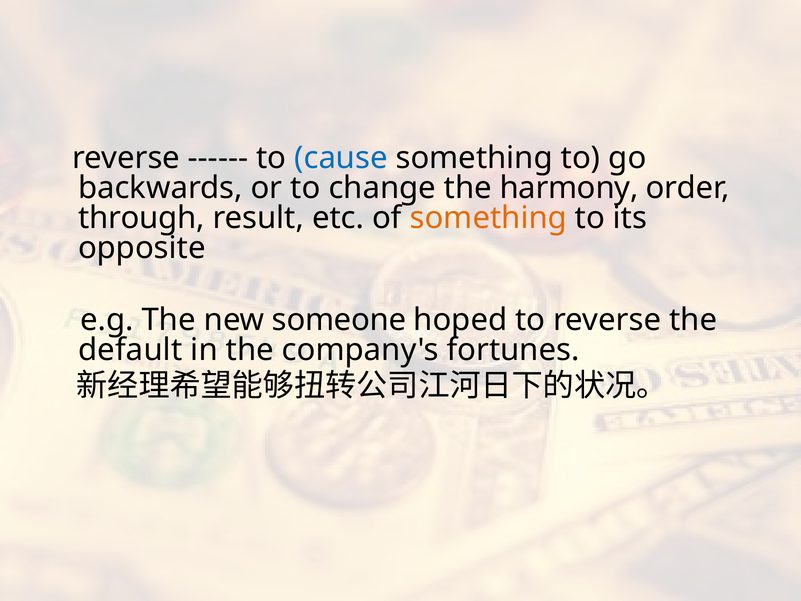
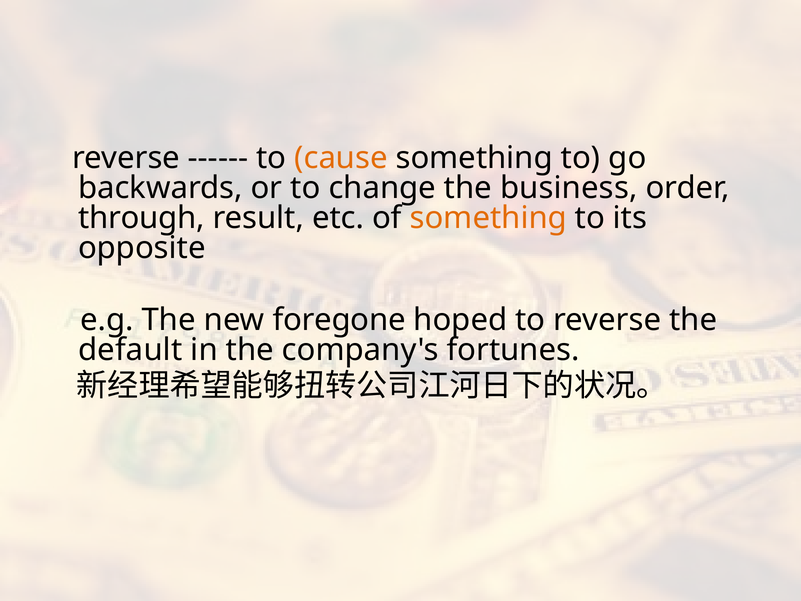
cause colour: blue -> orange (341, 158)
harmony: harmony -> business (569, 188)
someone: someone -> foregone (339, 320)
